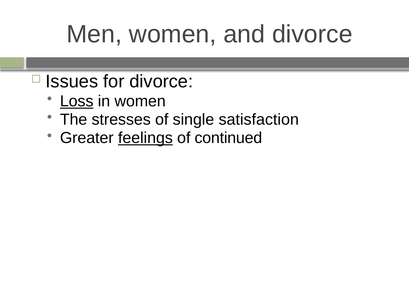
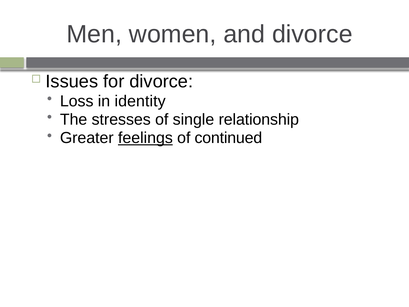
Loss underline: present -> none (77, 101)
in women: women -> identity (140, 101)
satisfaction: satisfaction -> relationship (259, 119)
